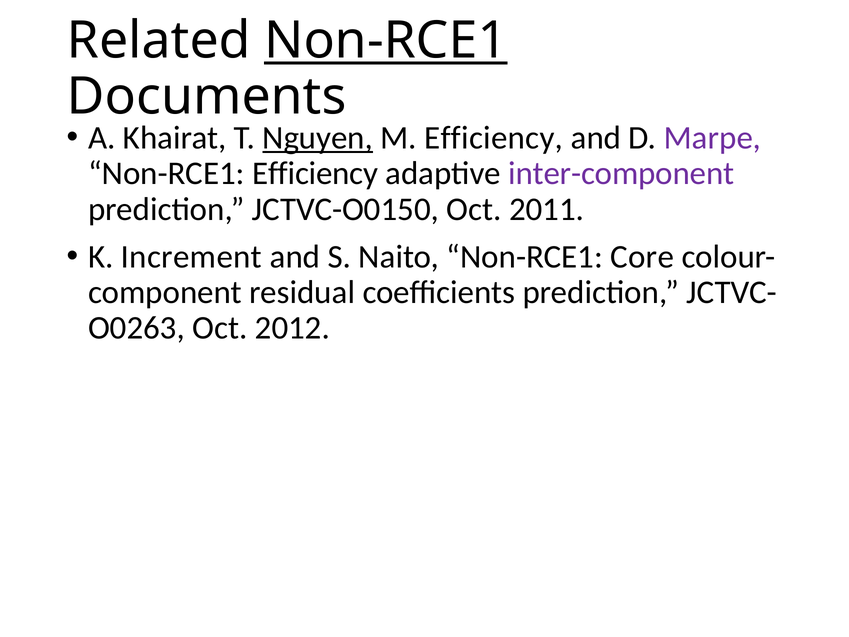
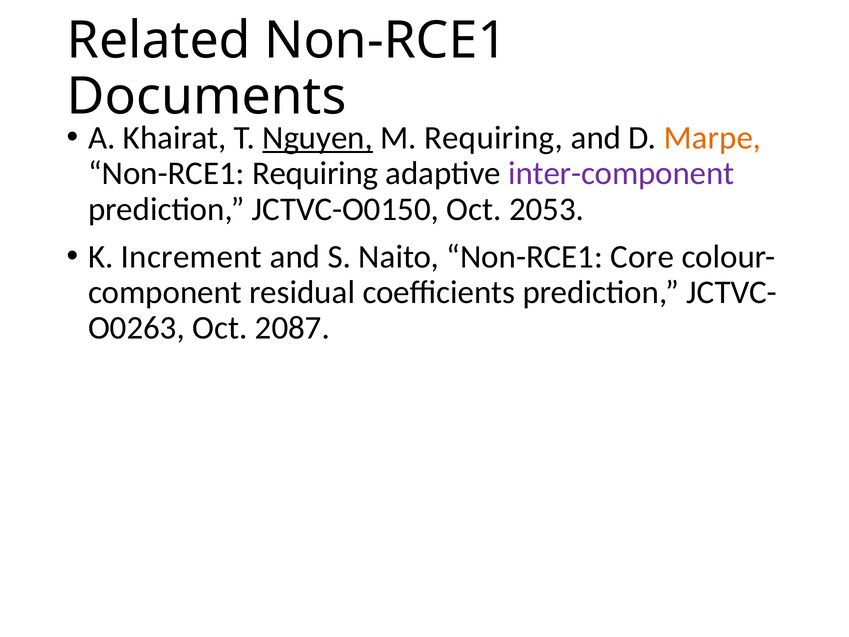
Non-RCE1 underline: present -> none (386, 41)
M Efficiency: Efficiency -> Requiring (494, 138)
Marpe colour: purple -> orange (712, 138)
Non-RCE1 Efficiency: Efficiency -> Requiring (315, 173)
2011: 2011 -> 2053 (547, 209)
2012: 2012 -> 2087 (292, 328)
